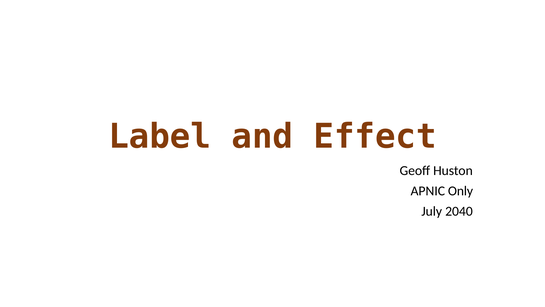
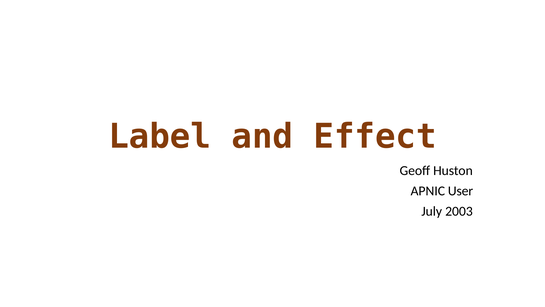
Only: Only -> User (460, 191)
2040: 2040 -> 2003 (459, 211)
